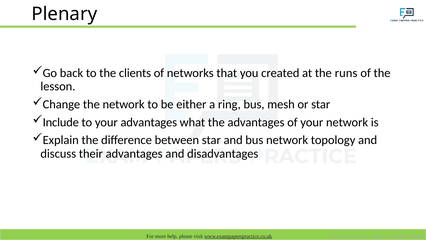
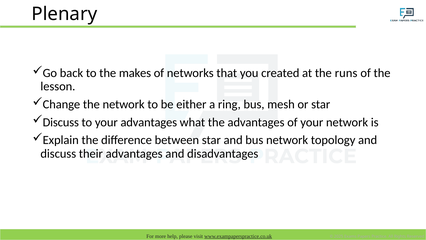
clients: clients -> makes (135, 73)
Include: Include -> Discuss (61, 122)
